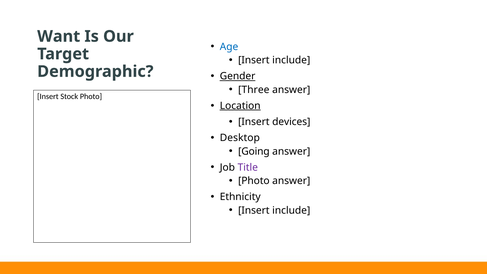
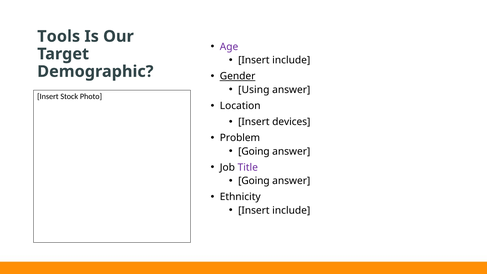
Want: Want -> Tools (59, 36)
Age colour: blue -> purple (229, 47)
Three: Three -> Using (254, 90)
Location underline: present -> none (240, 106)
Desktop: Desktop -> Problem (240, 138)
Photo: Photo -> Going (254, 181)
